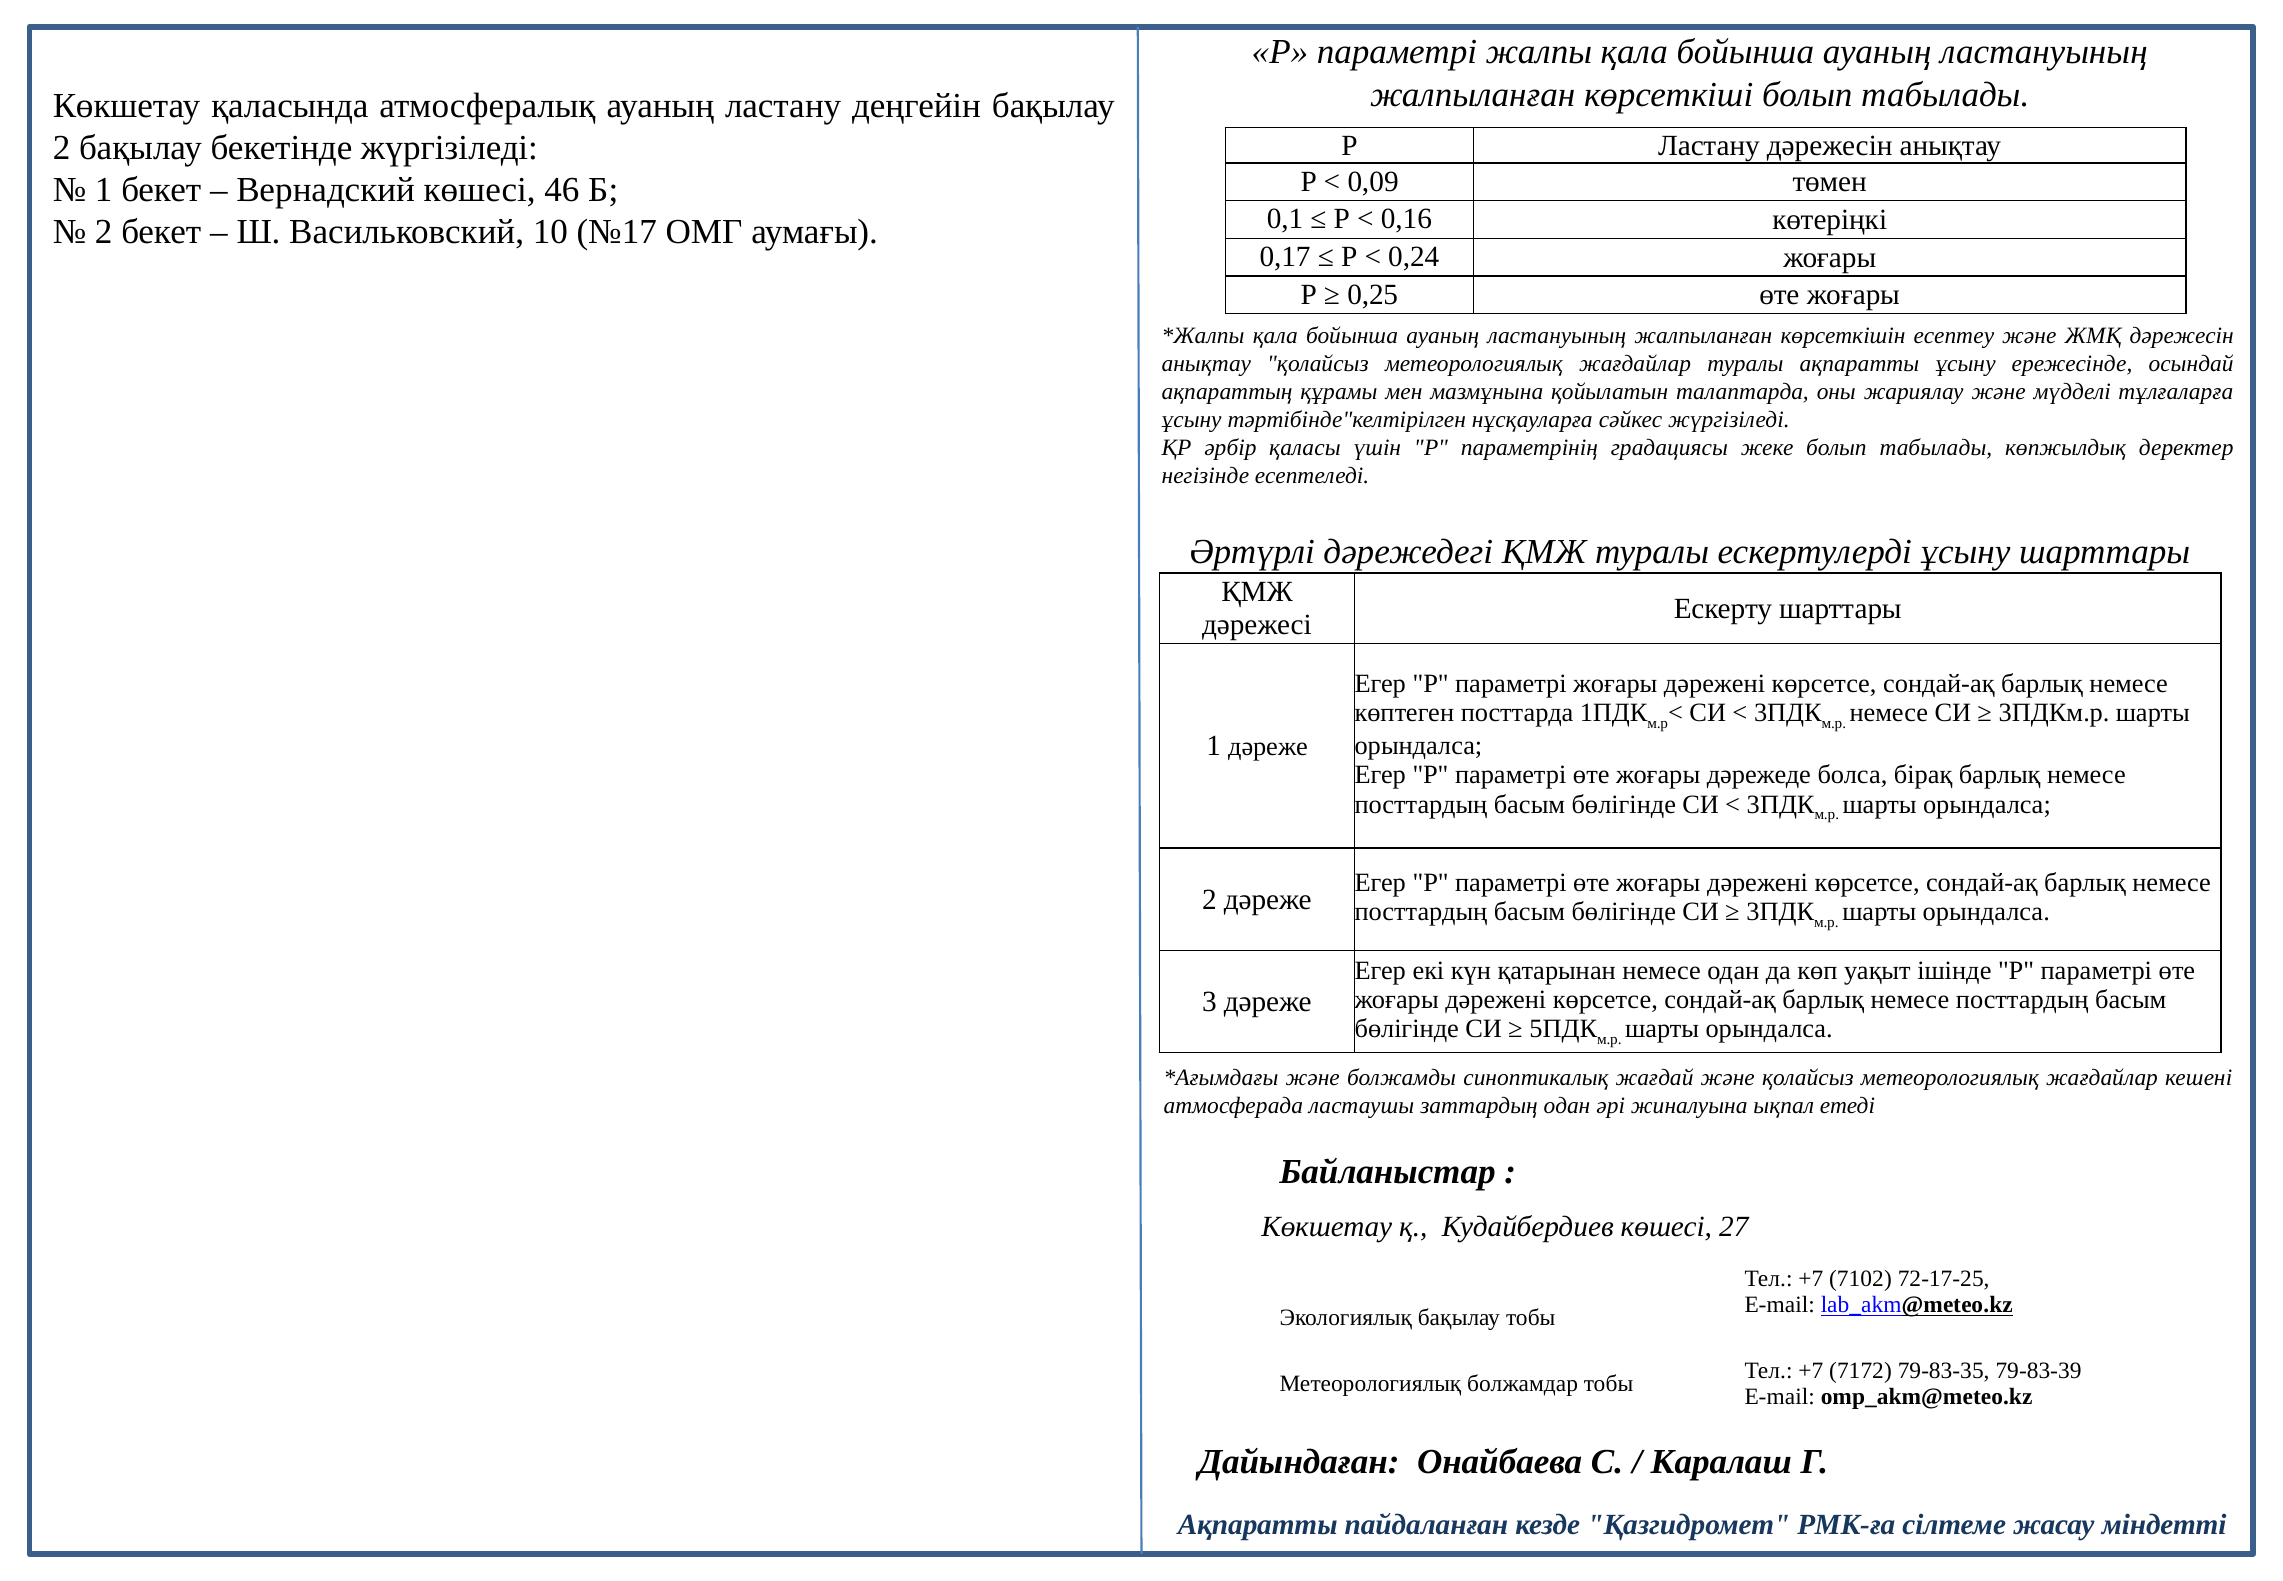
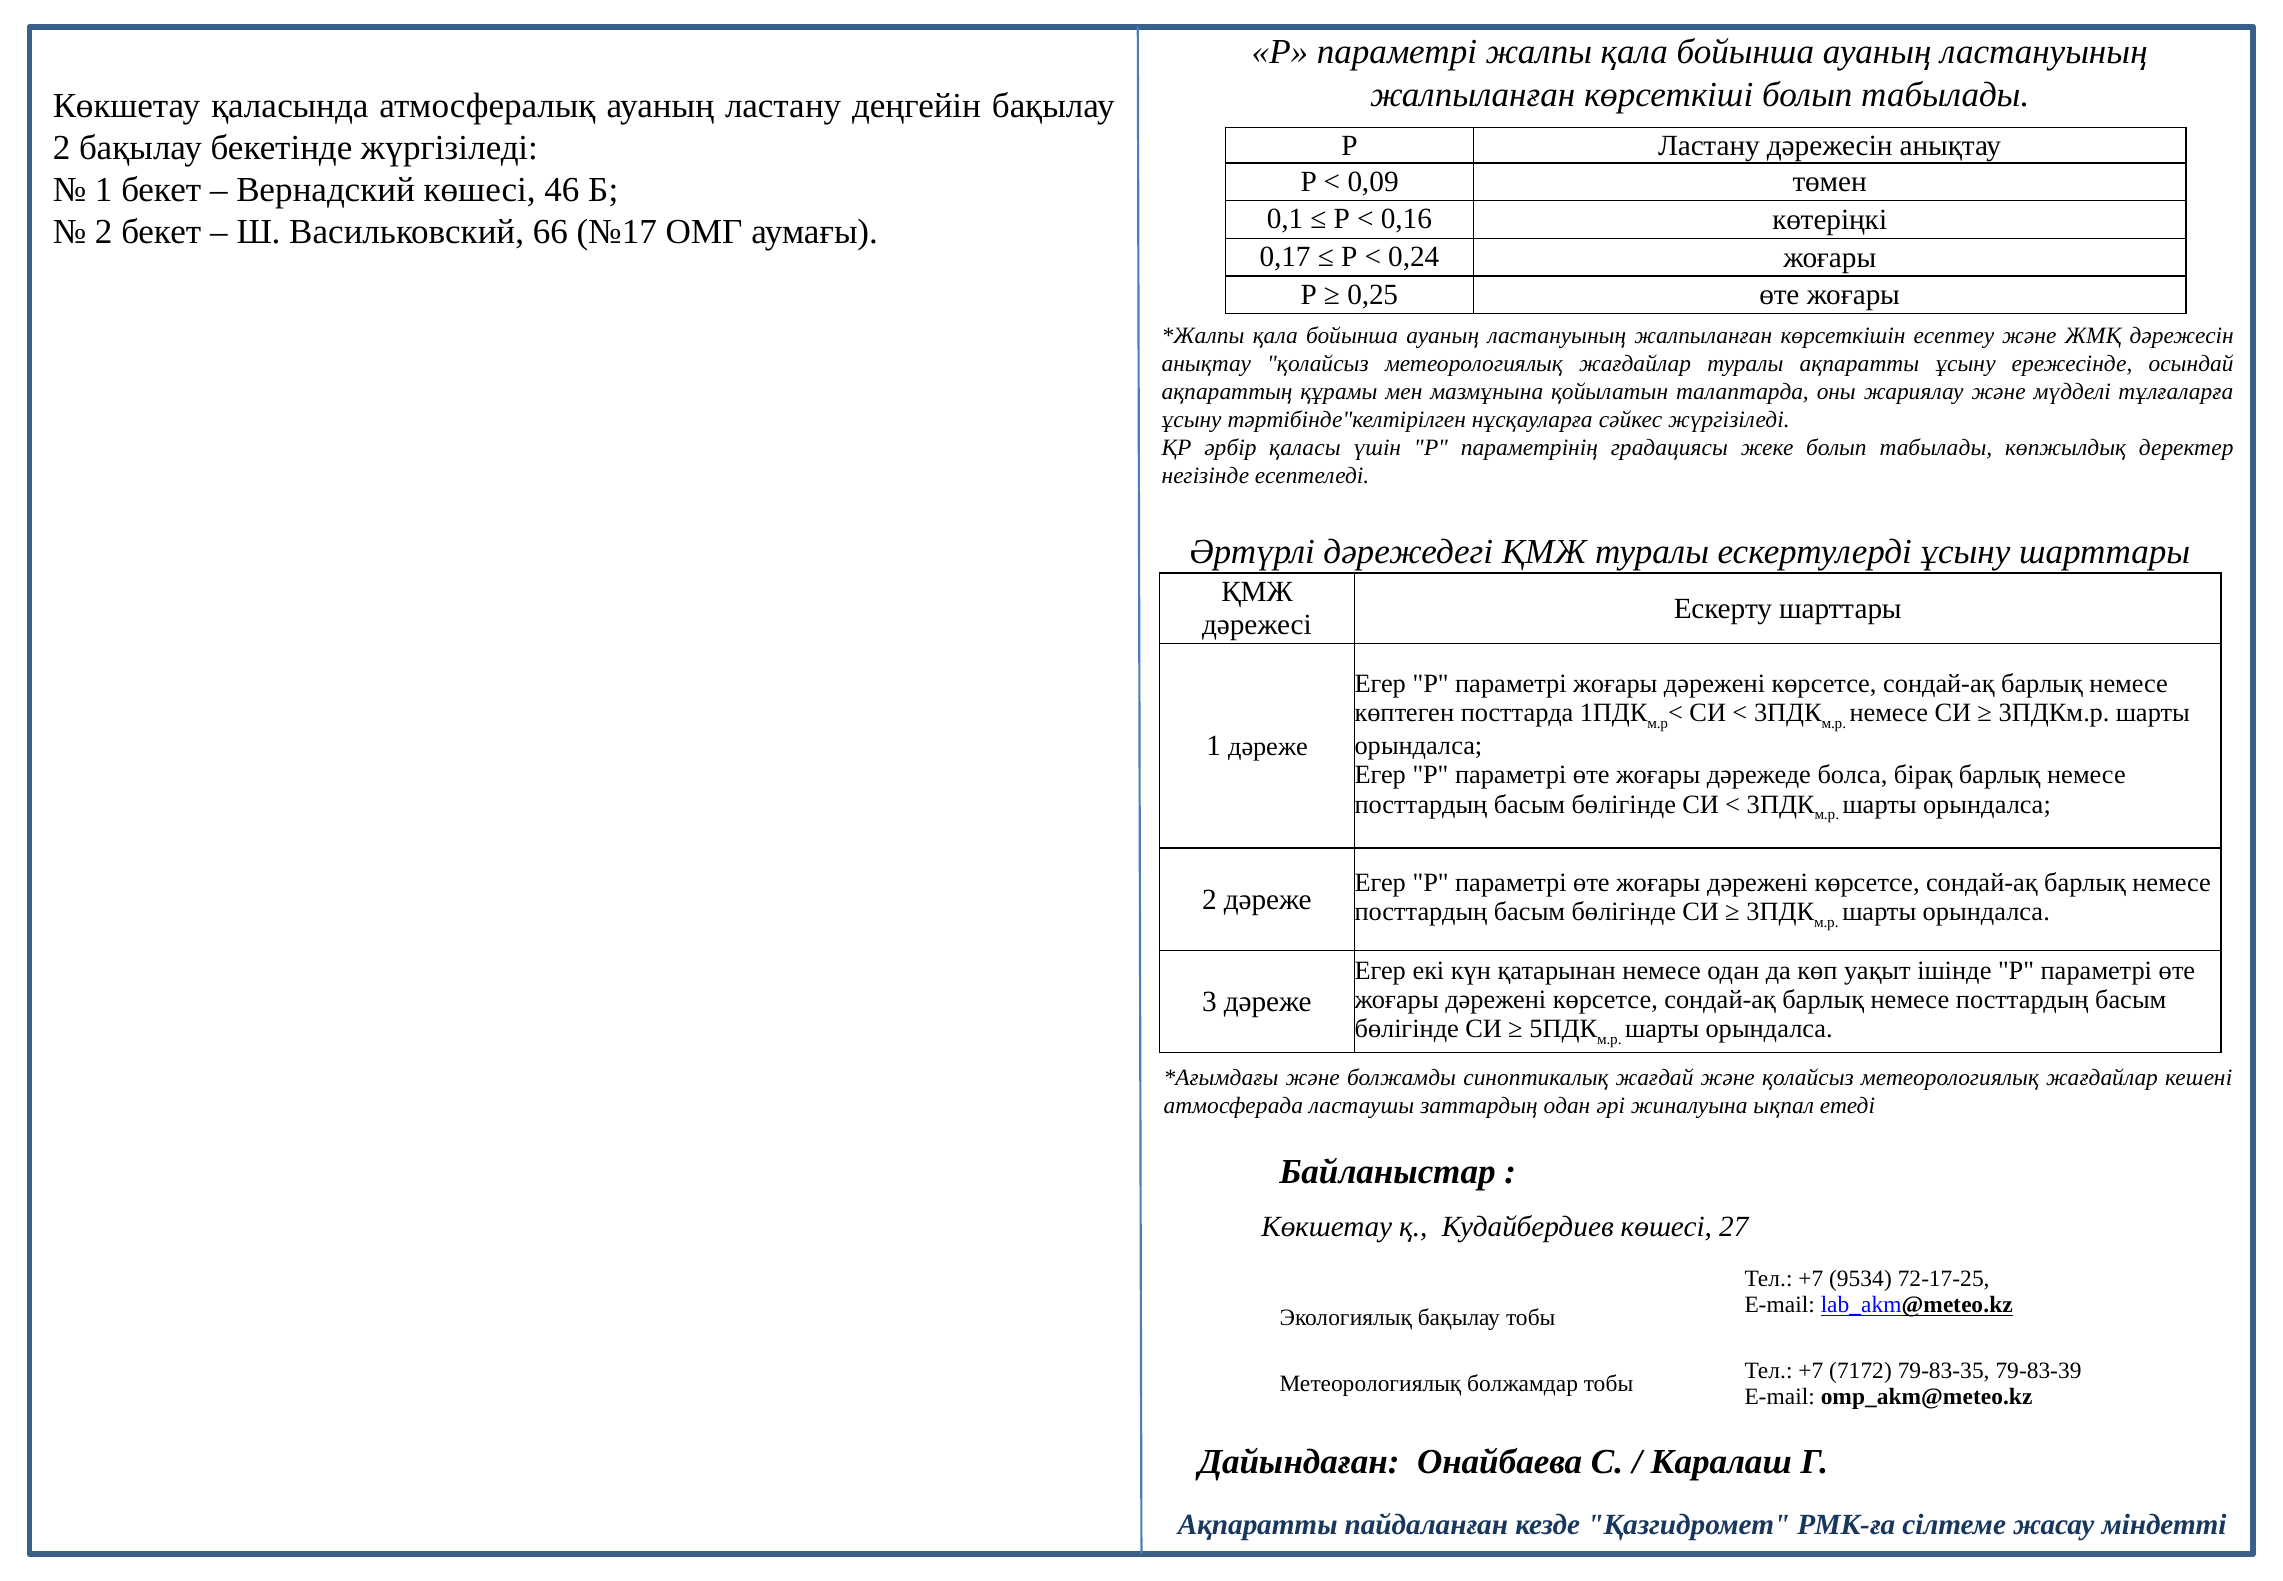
10: 10 -> 66 (550, 232)
7102: 7102 -> 9534 (1860, 1279)
